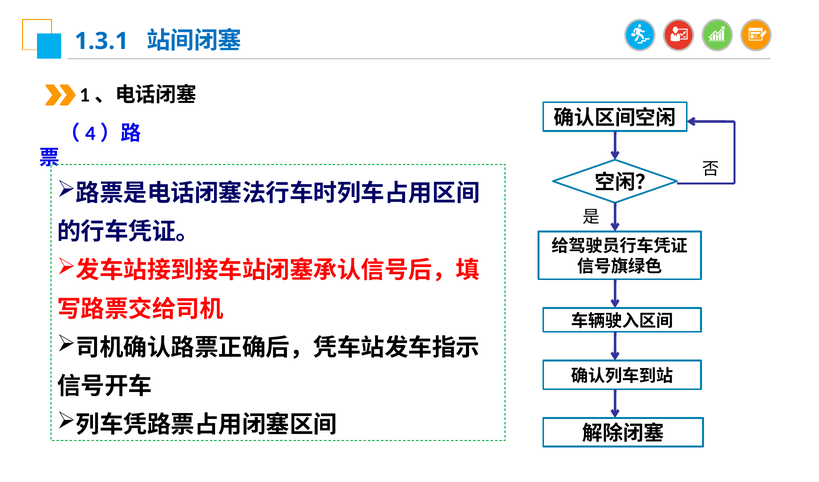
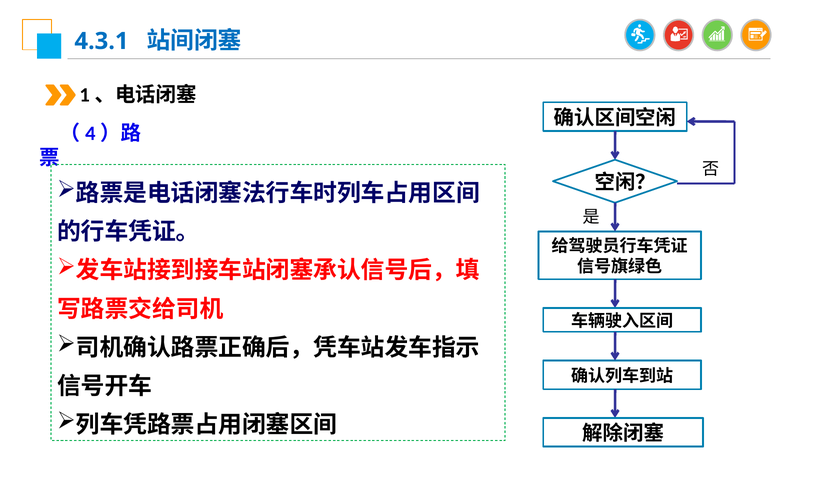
1.3.1: 1.3.1 -> 4.3.1 (101, 41)
